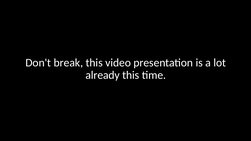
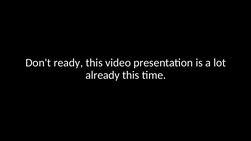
break: break -> ready (68, 63)
